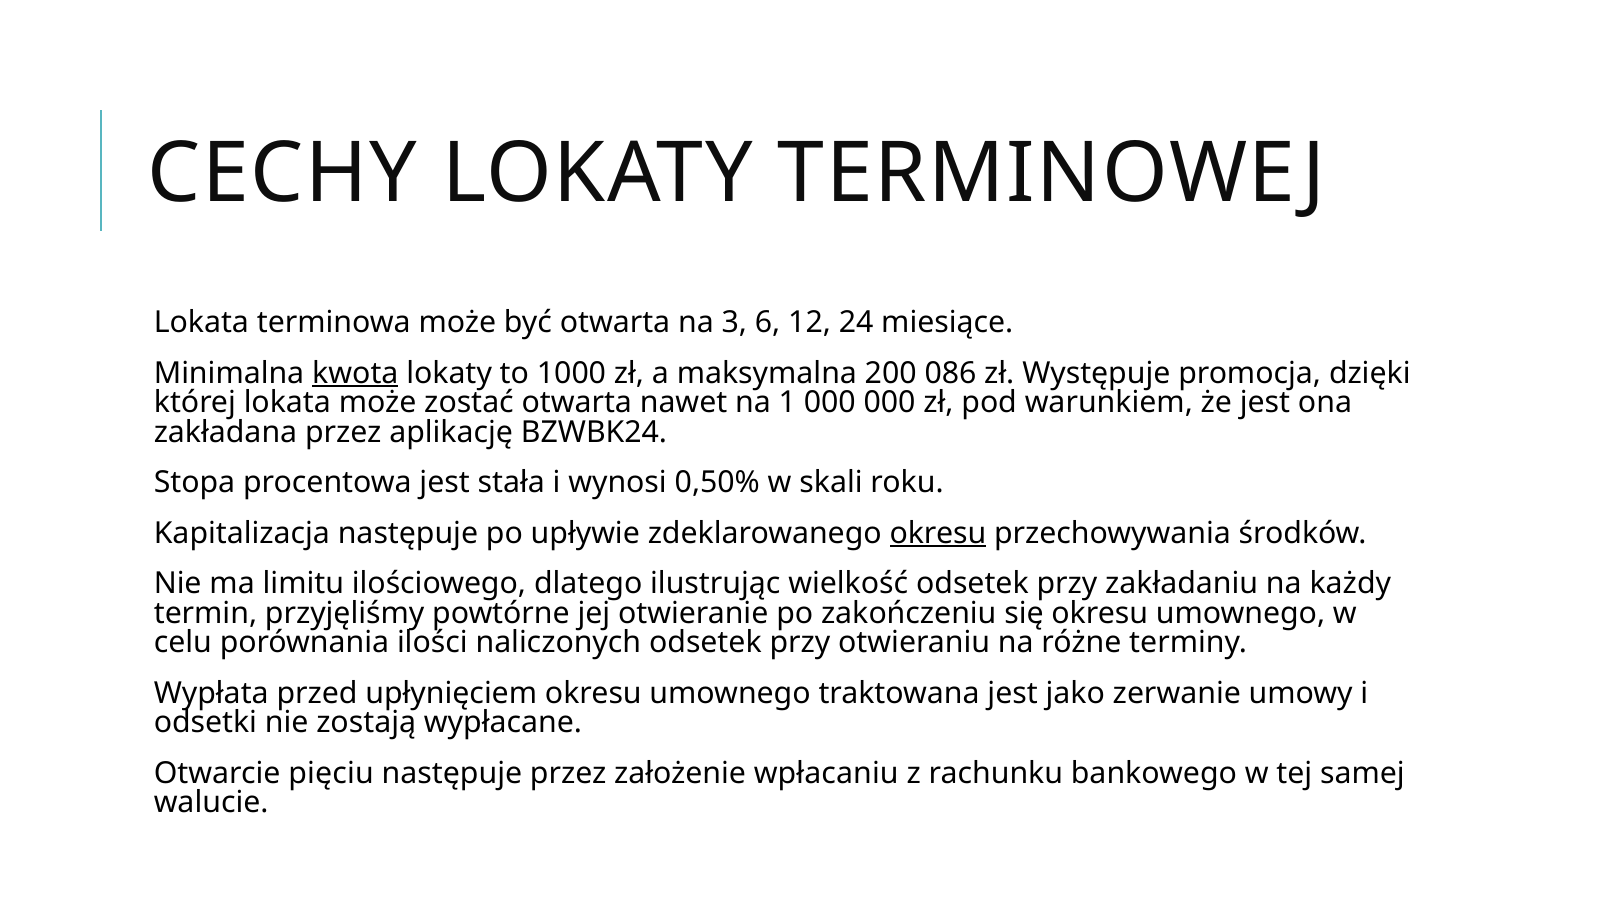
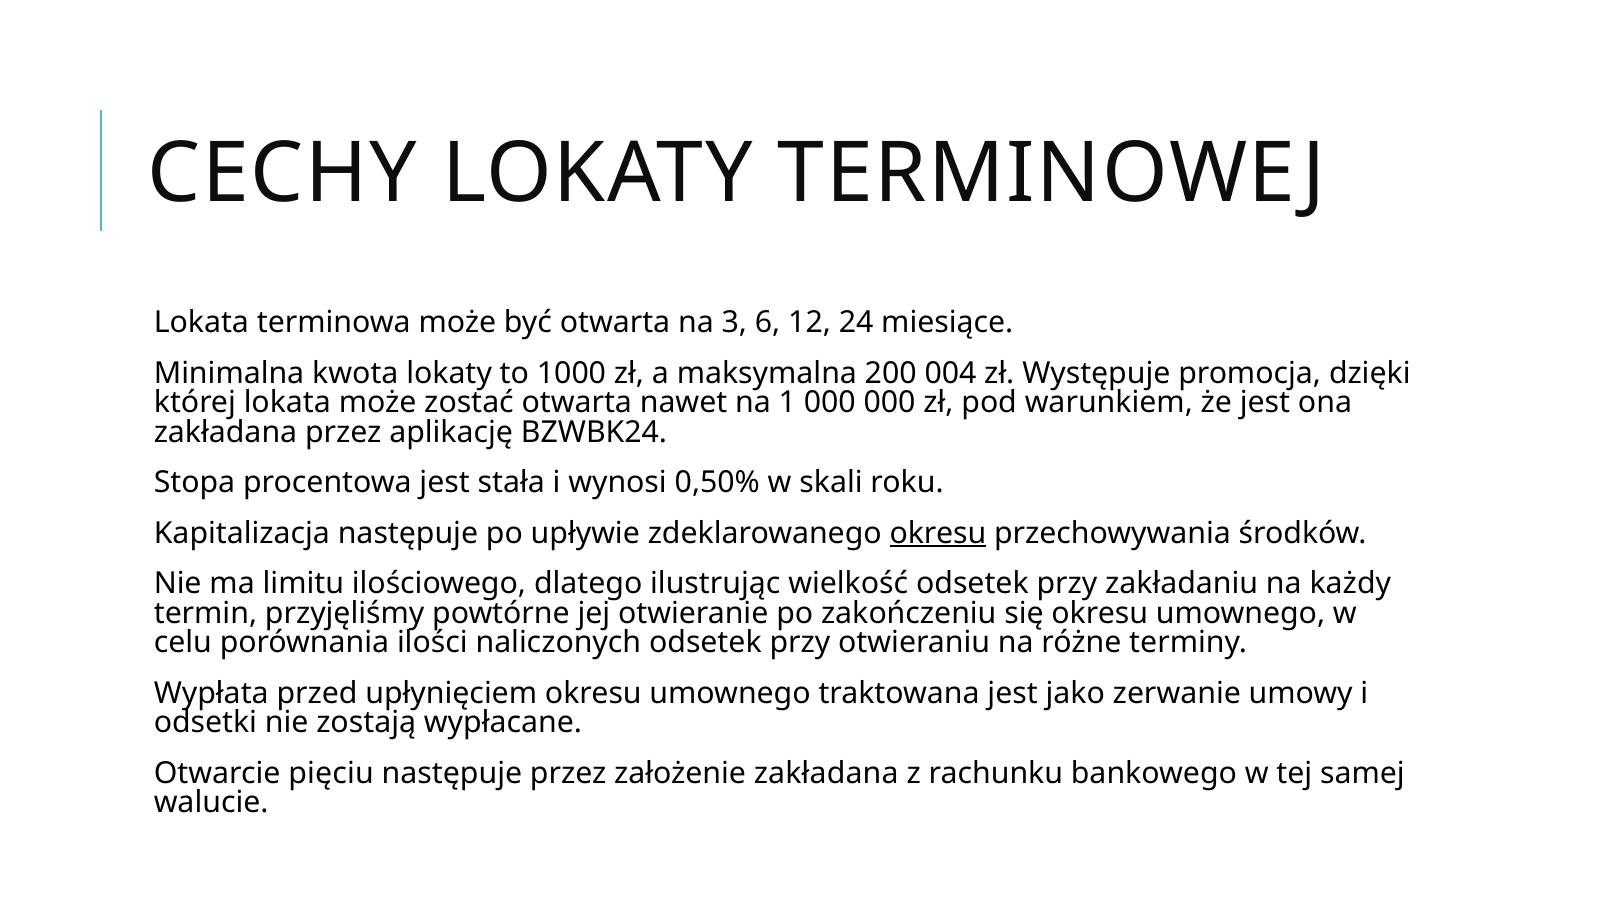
kwota underline: present -> none (355, 373)
086: 086 -> 004 (950, 373)
założenie wpłacaniu: wpłacaniu -> zakładana (826, 773)
